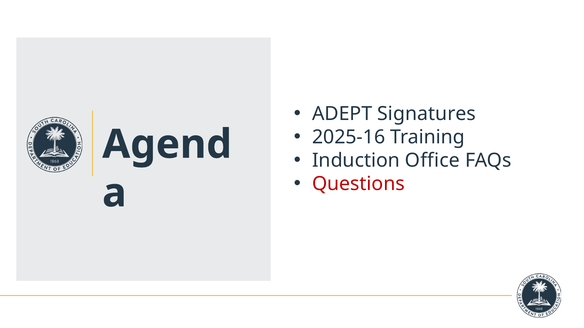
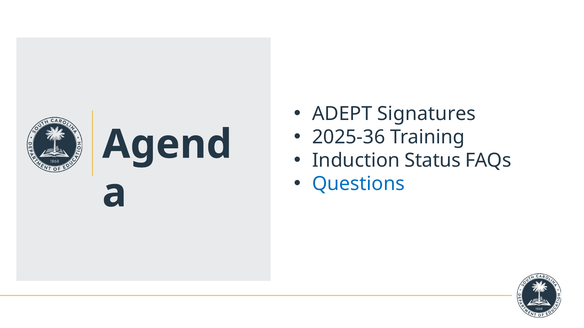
2025-16: 2025-16 -> 2025-36 (349, 137)
Office: Office -> Status (433, 161)
Questions colour: red -> blue (358, 184)
